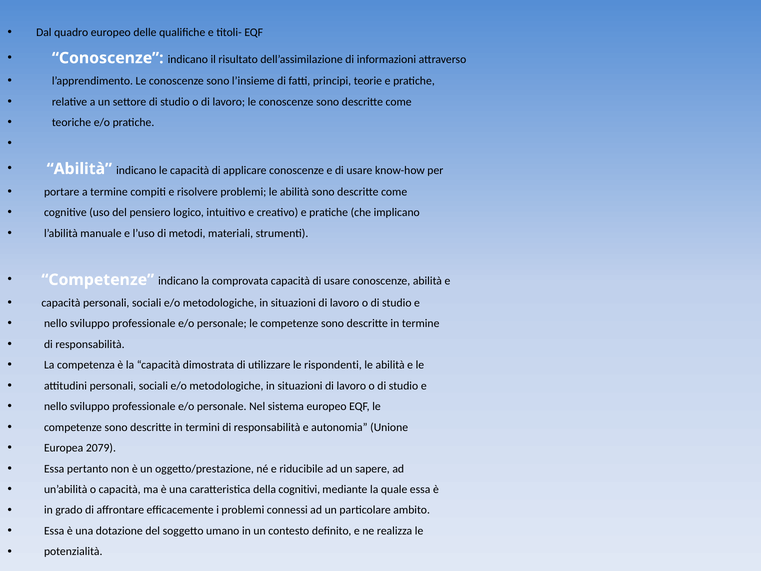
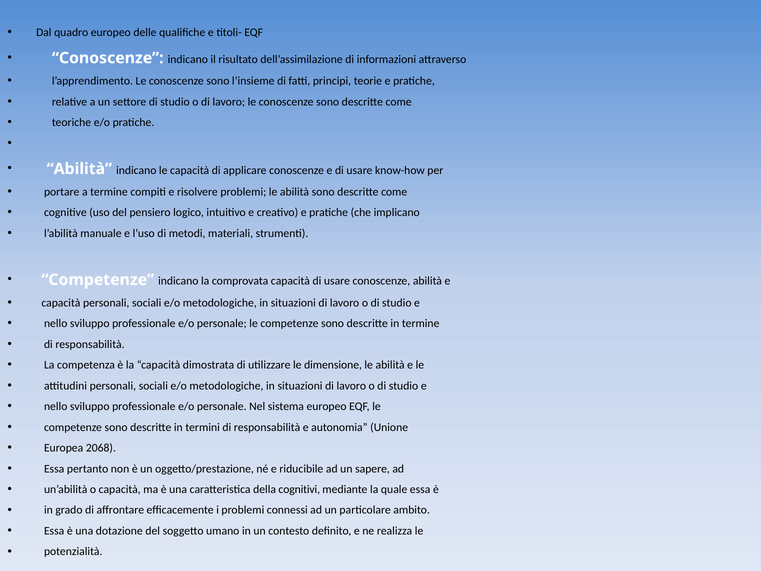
rispondenti: rispondenti -> dimensione (333, 365)
2079: 2079 -> 2068 (101, 448)
